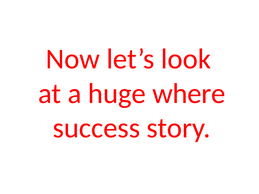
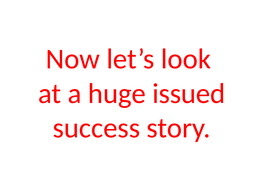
where: where -> issued (189, 94)
